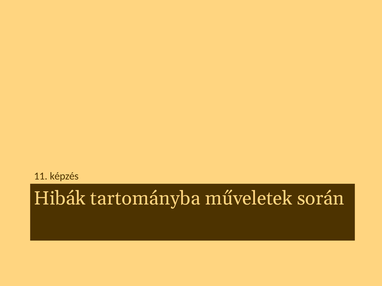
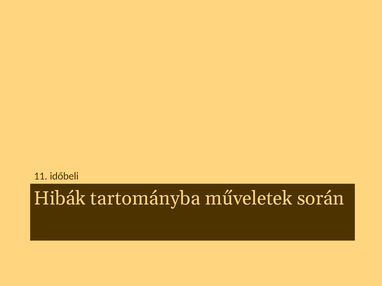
képzés: képzés -> időbeli (64, 177)
